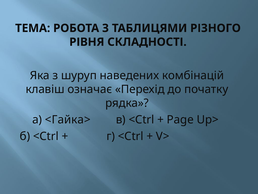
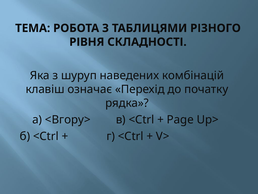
<Гайка>: <Гайка> -> <Вгору> (68, 119)
